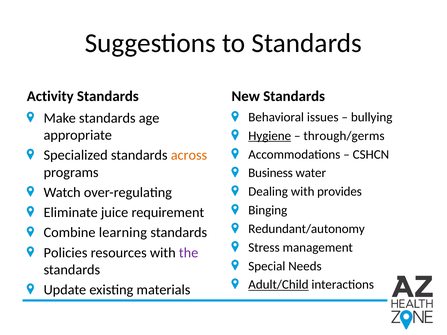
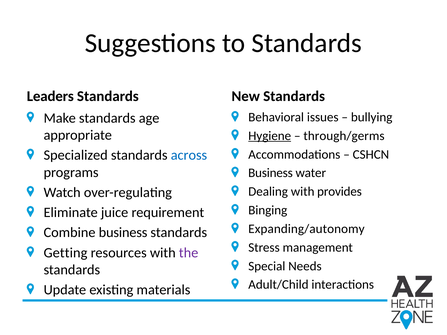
Activity: Activity -> Leaders (50, 96)
across colour: orange -> blue (189, 155)
Redundant/autonomy: Redundant/autonomy -> Expanding/autonomy (306, 229)
Combine learning: learning -> business (123, 233)
Policies: Policies -> Getting (65, 253)
Adult/Child underline: present -> none (278, 285)
